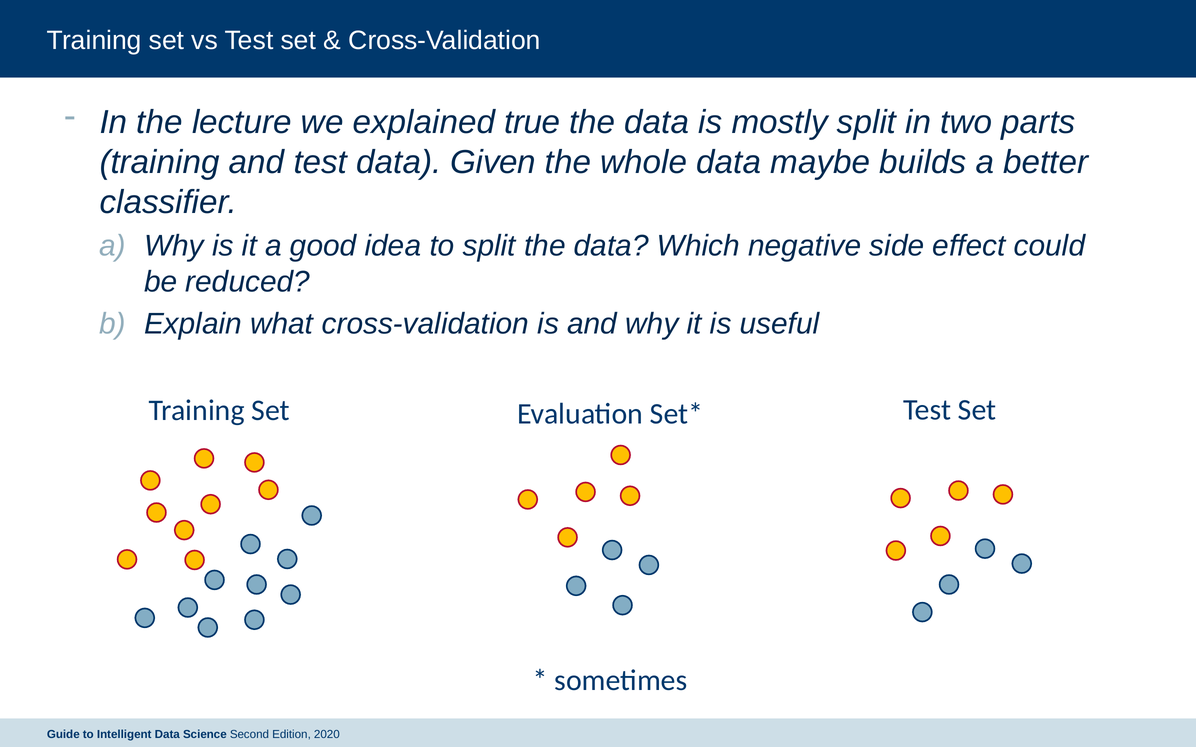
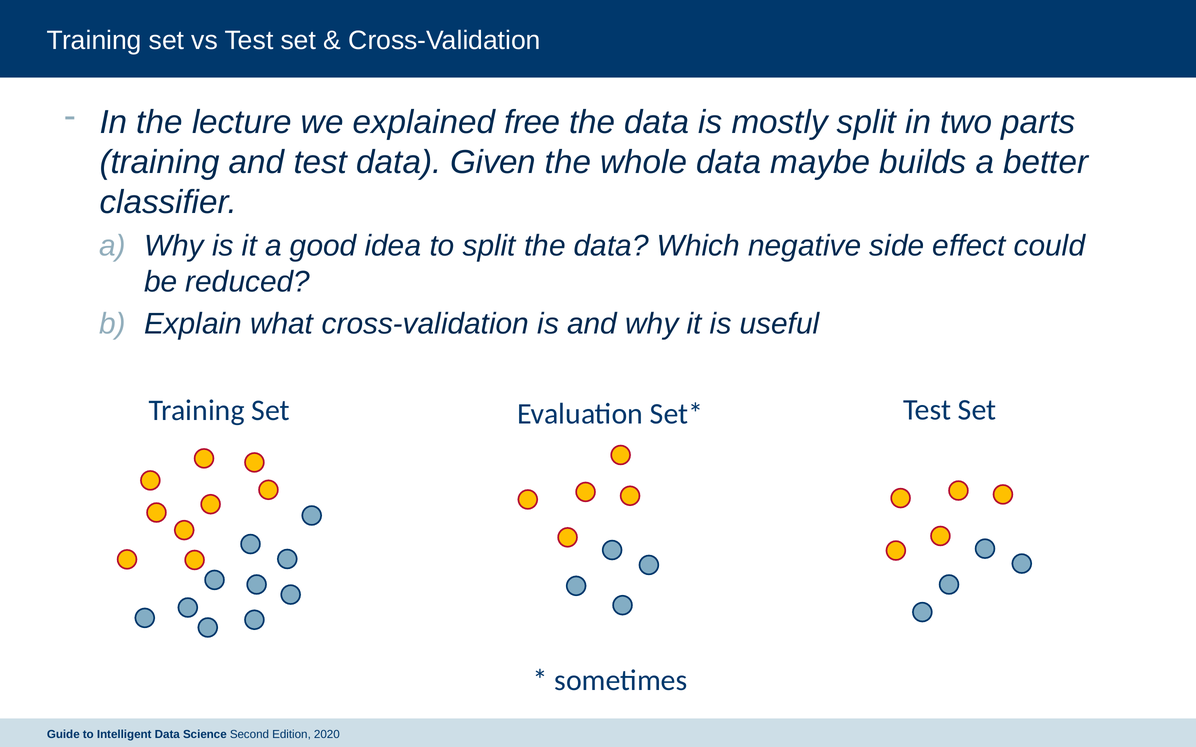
true: true -> free (532, 122)
